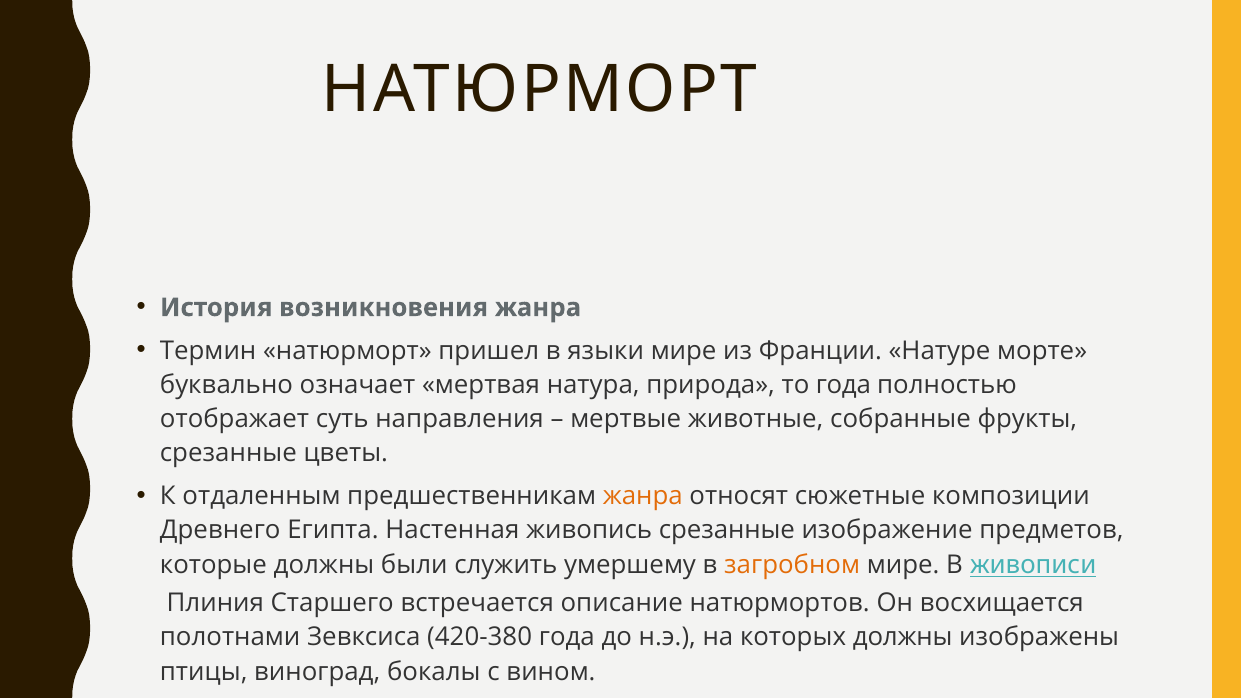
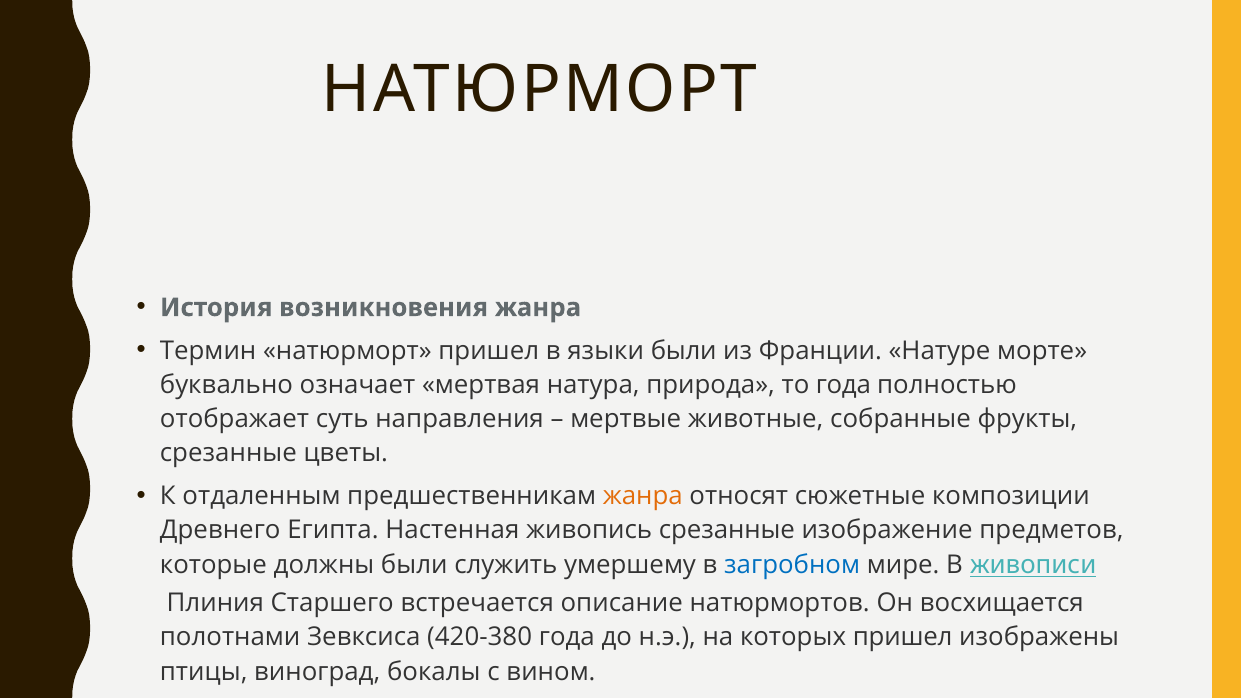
языки мире: мире -> были (684, 351)
загробном colour: orange -> blue (792, 565)
которых должны: должны -> пришел (903, 637)
